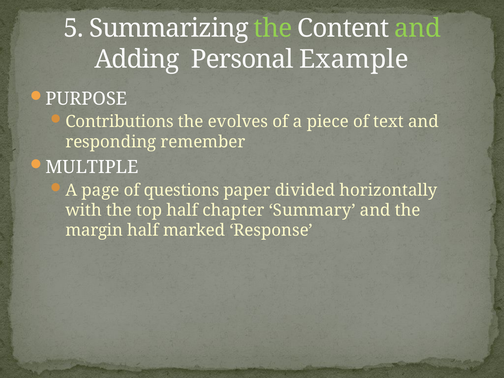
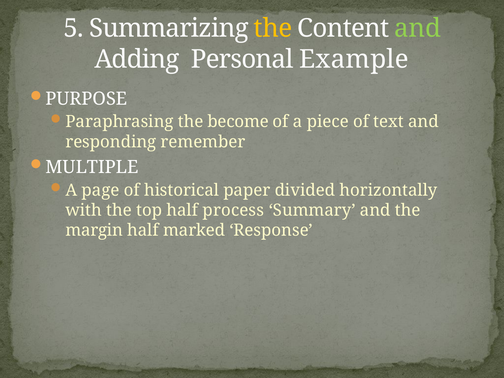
the colour: light green -> yellow (273, 28)
Contributions: Contributions -> Paraphrasing (119, 122)
evolves: evolves -> become (238, 122)
questions: questions -> historical (182, 190)
chapter: chapter -> process (233, 210)
